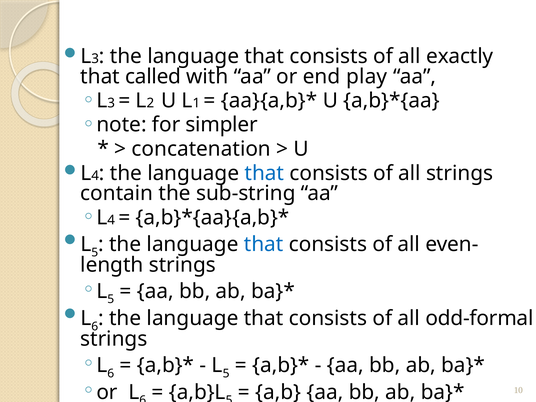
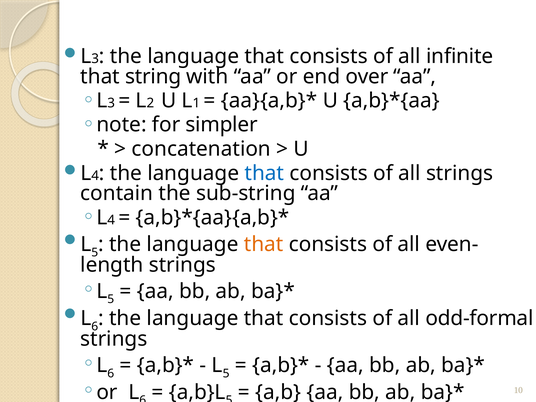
exactly: exactly -> infinite (460, 56)
called: called -> string (153, 76)
play: play -> over (367, 76)
that colour: blue -> orange (264, 244)
